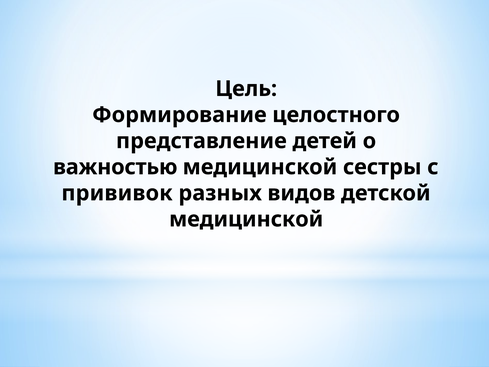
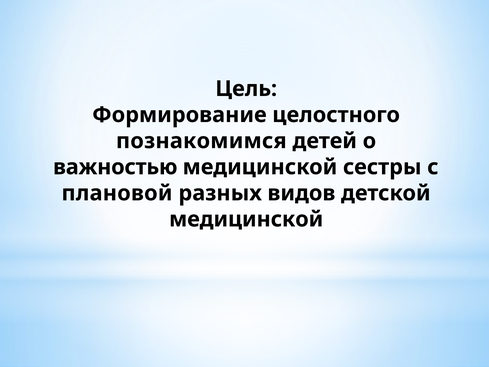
представление: представление -> познакомимся (201, 141)
прививок: прививок -> плановой (117, 193)
